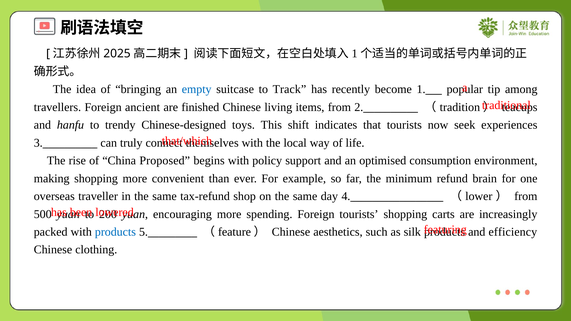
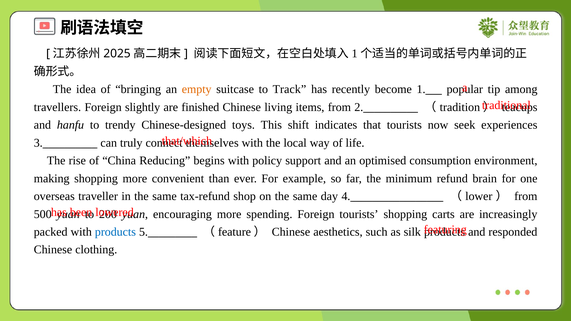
empty colour: blue -> orange (197, 89)
ancient: ancient -> slightly (143, 107)
Proposed: Proposed -> Reducing (165, 161)
efficiency: efficiency -> responded (513, 232)
